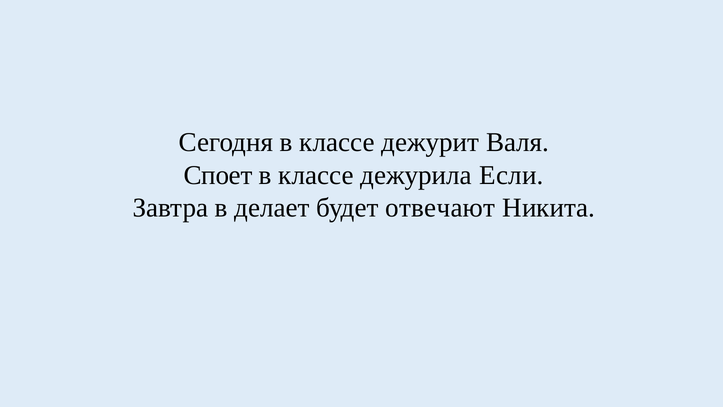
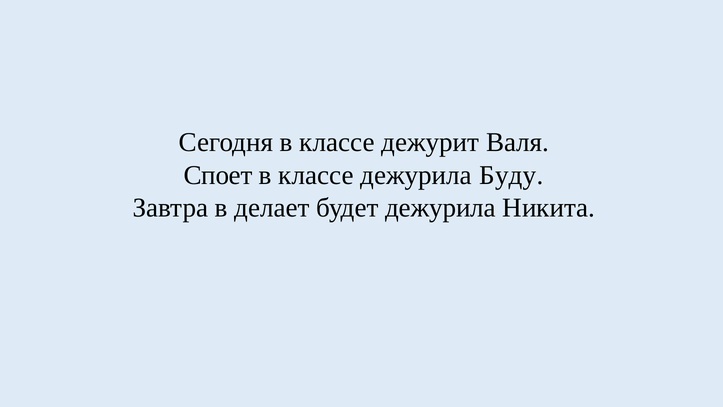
Если: Если -> Буду (511, 175)
будет отвечают: отвечают -> дежурила (441, 207)
